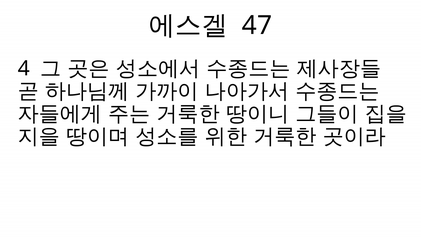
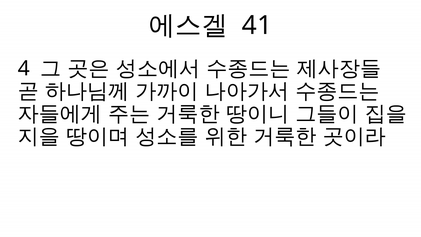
47: 47 -> 41 (257, 25)
